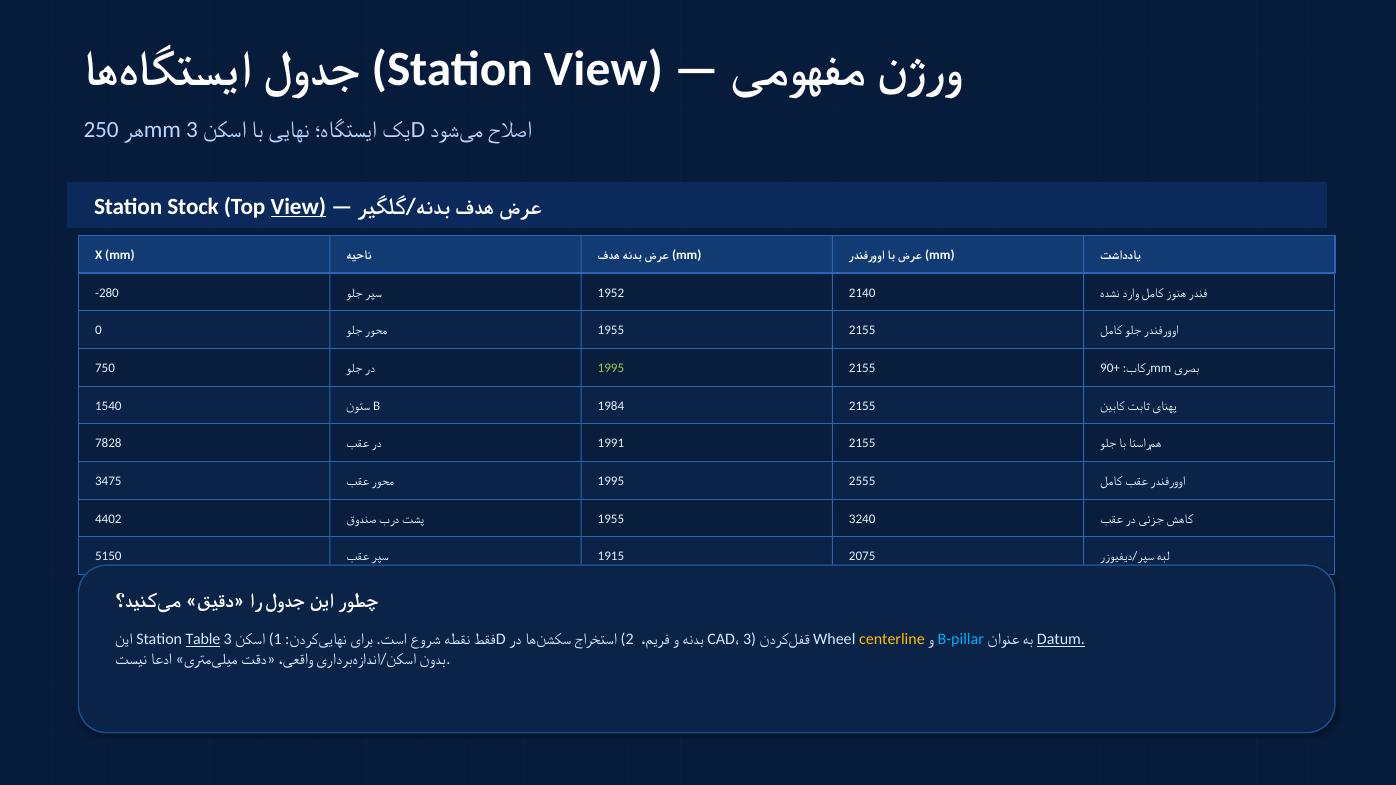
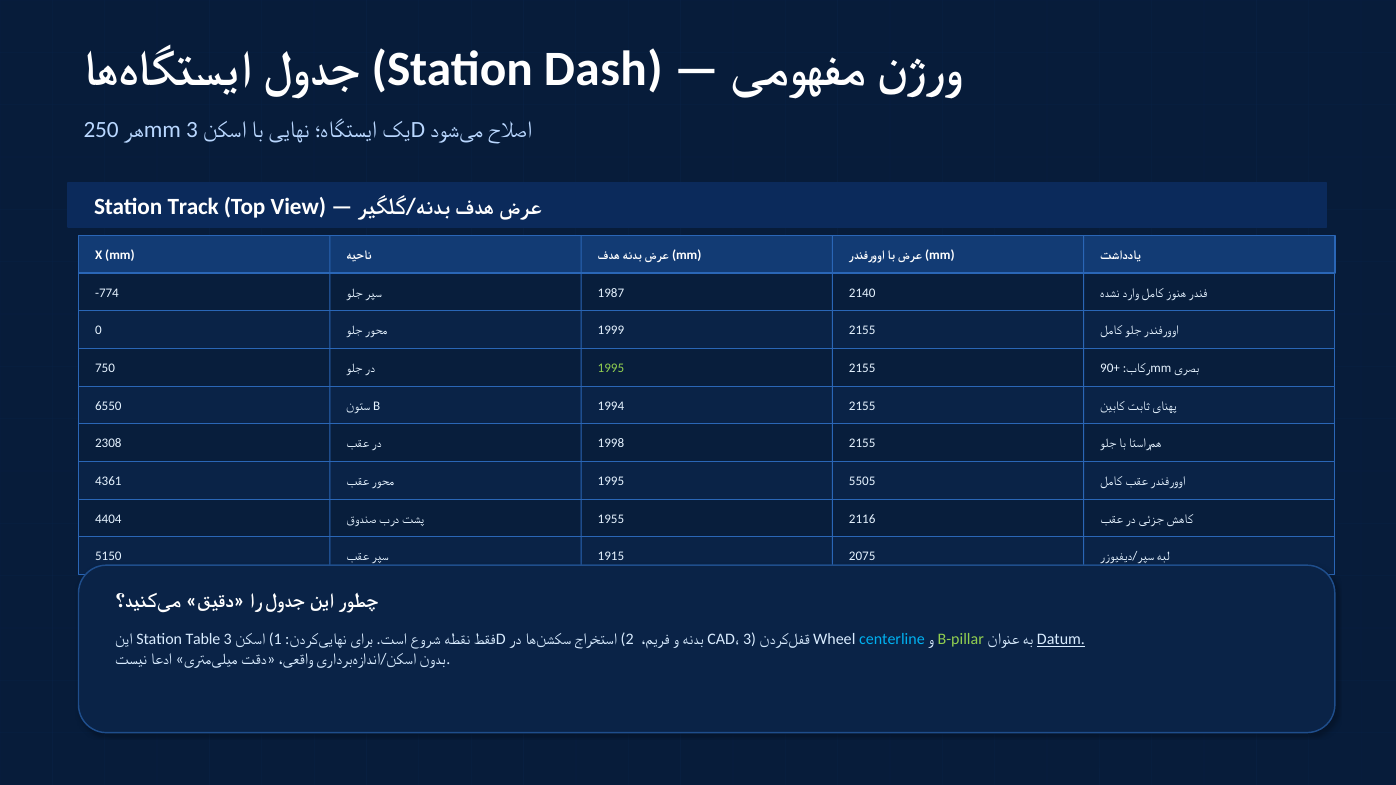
Station View: View -> Dash (603, 69)
Stock: Stock -> Track (193, 207)
View underline: present -> none (298, 207)
-280: -280 -> -774 (107, 293)
1952: 1952 -> 1987 (611, 293)
1955: 1955 -> 1999 (611, 331)
1540: 1540 -> 6550 (108, 406)
1984: 1984 -> 1994 (611, 406)
7828: 7828 -> 2308 (108, 444)
1991: 1991 -> 1998 (611, 444)
3475: 3475 -> 4361 (108, 481)
2555: 2555 -> 5505 (862, 481)
4402: 4402 -> 4404 (108, 519)
3240: 3240 -> 2116 (862, 519)
Table underline: present -> none (203, 640)
centerline colour: yellow -> light blue (892, 640)
B-pillar colour: light blue -> light green (961, 640)
